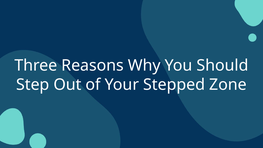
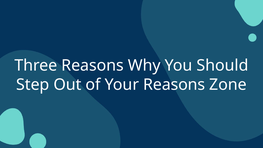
Your Stepped: Stepped -> Reasons (174, 85)
